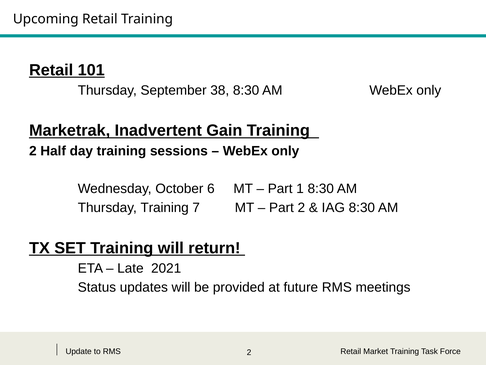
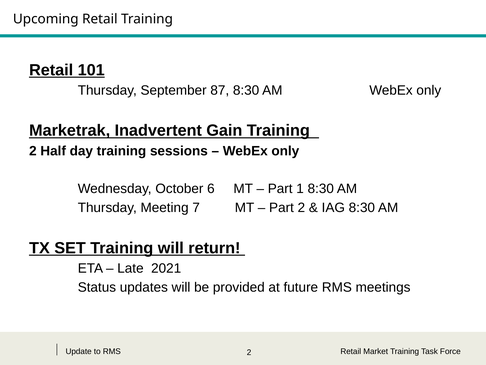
38: 38 -> 87 (220, 90)
Thursday Training: Training -> Meeting (165, 208)
